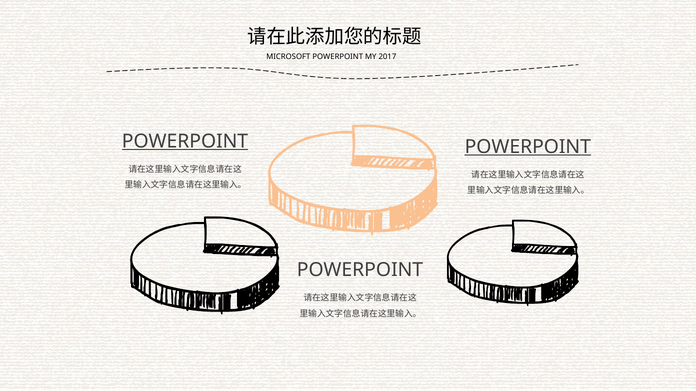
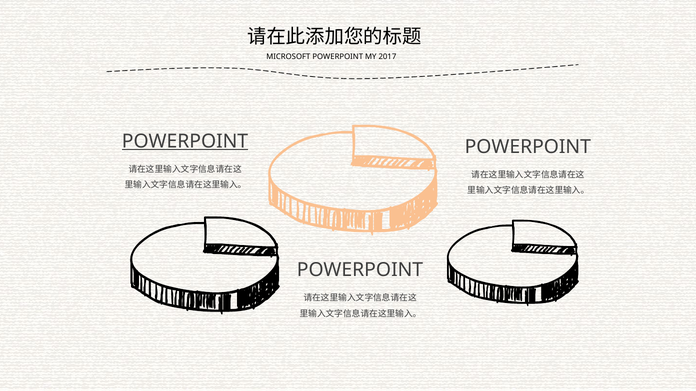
POWERPOINT underline: present -> none (528, 147)
